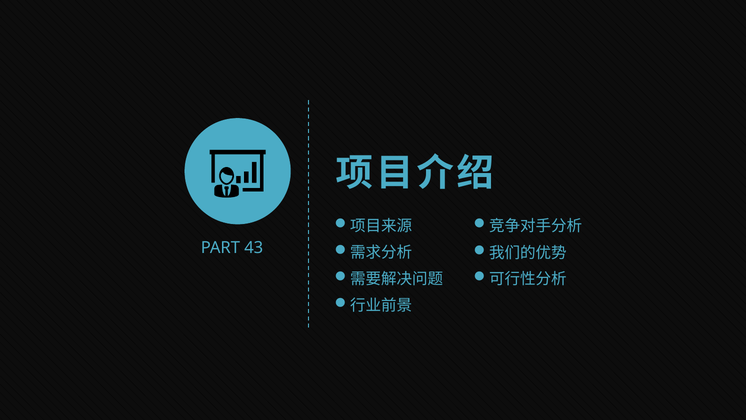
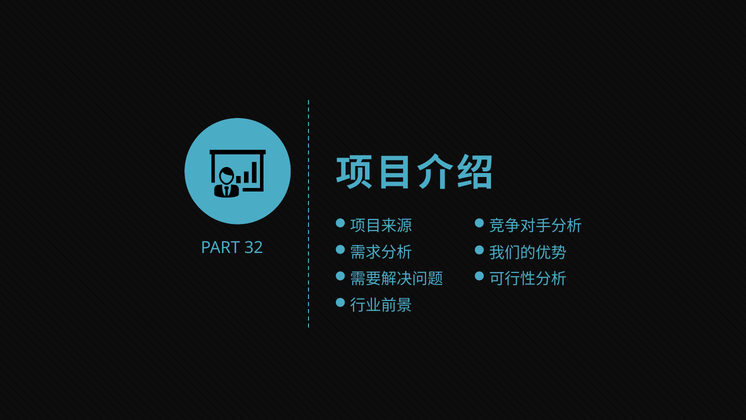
43: 43 -> 32 (254, 247)
